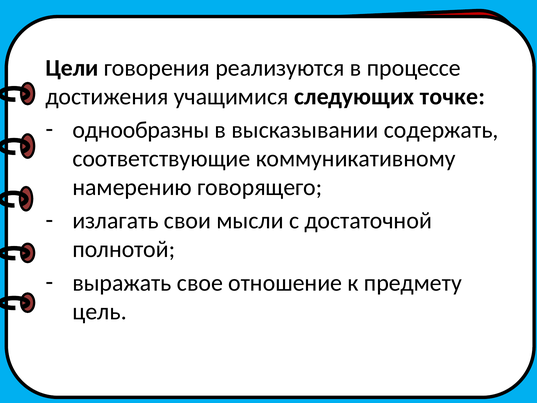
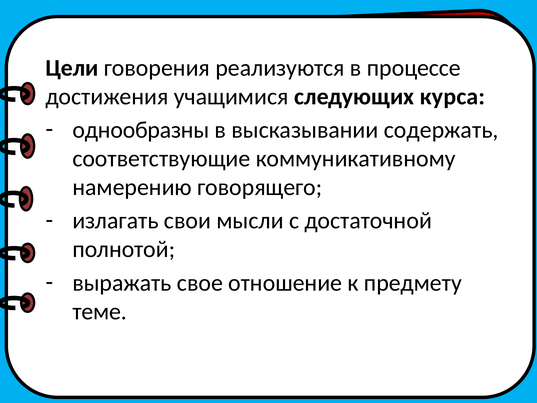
точке: точке -> курса (452, 96)
цель: цель -> теме (100, 311)
